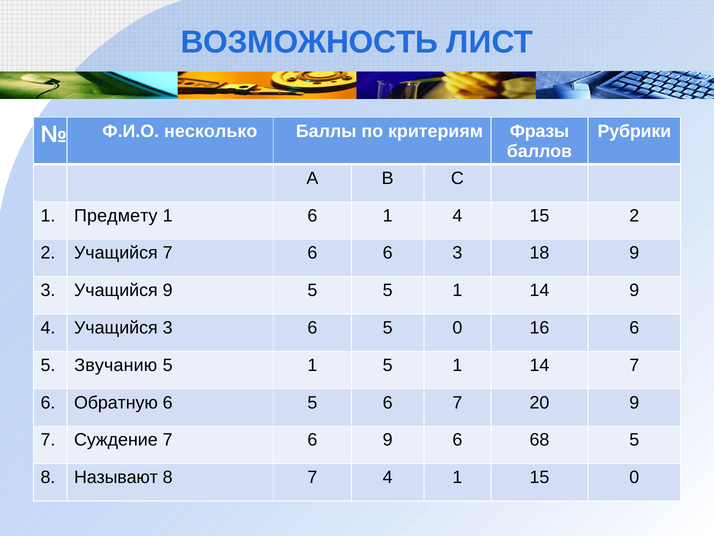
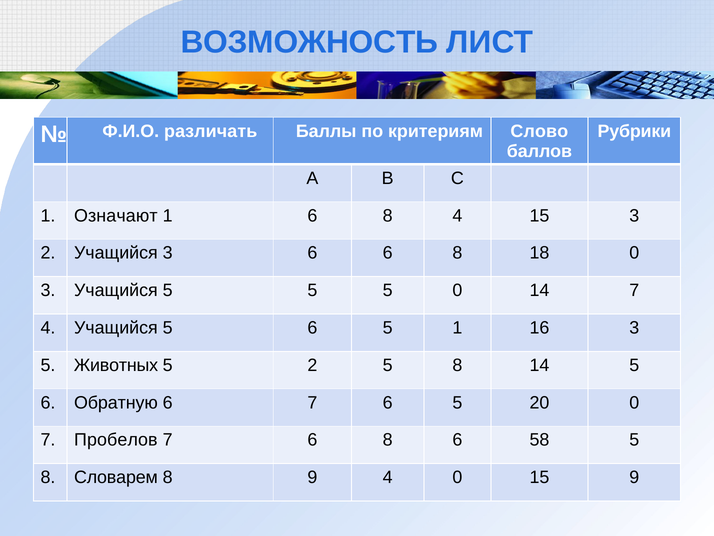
несколько: несколько -> различать (211, 131)
Фразы: Фразы -> Слово (539, 131)
Предмету: Предмету -> Означают (116, 216)
1 6 1: 1 -> 8 (388, 216)
15 2: 2 -> 3 (634, 216)
Учащийся 7: 7 -> 3 (168, 253)
6 6 3: 3 -> 8 (457, 253)
18 9: 9 -> 0 (634, 253)
3 Учащийся 9: 9 -> 5 (168, 290)
5 5 1: 1 -> 0 (457, 290)
14 9: 9 -> 7 (634, 290)
4 Учащийся 3: 3 -> 5 (168, 328)
5 0: 0 -> 1 (457, 328)
16 6: 6 -> 3 (634, 328)
Звучанию: Звучанию -> Животных (116, 365)
1: 1 -> 2 (312, 365)
1: 1 -> 8 (457, 365)
14 7: 7 -> 5 (634, 365)
5: 5 -> 7 (312, 402)
7: 7 -> 5 (457, 402)
20 9: 9 -> 0 (634, 402)
Суждение: Суждение -> Пробелов (116, 440)
7 6 9: 9 -> 8 (388, 440)
68: 68 -> 58 (539, 440)
Называют: Называют -> Словарем (116, 477)
8 7: 7 -> 9 (312, 477)
4 1: 1 -> 0 (457, 477)
15 0: 0 -> 9 (634, 477)
